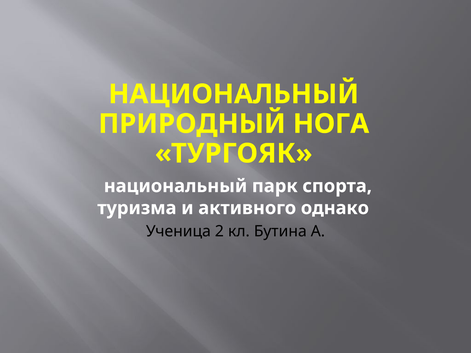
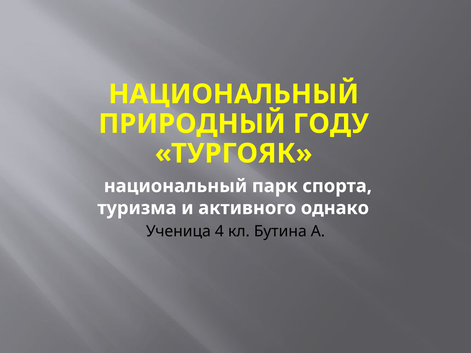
НОГА: НОГА -> ГОДУ (331, 124)
2: 2 -> 4 (219, 232)
